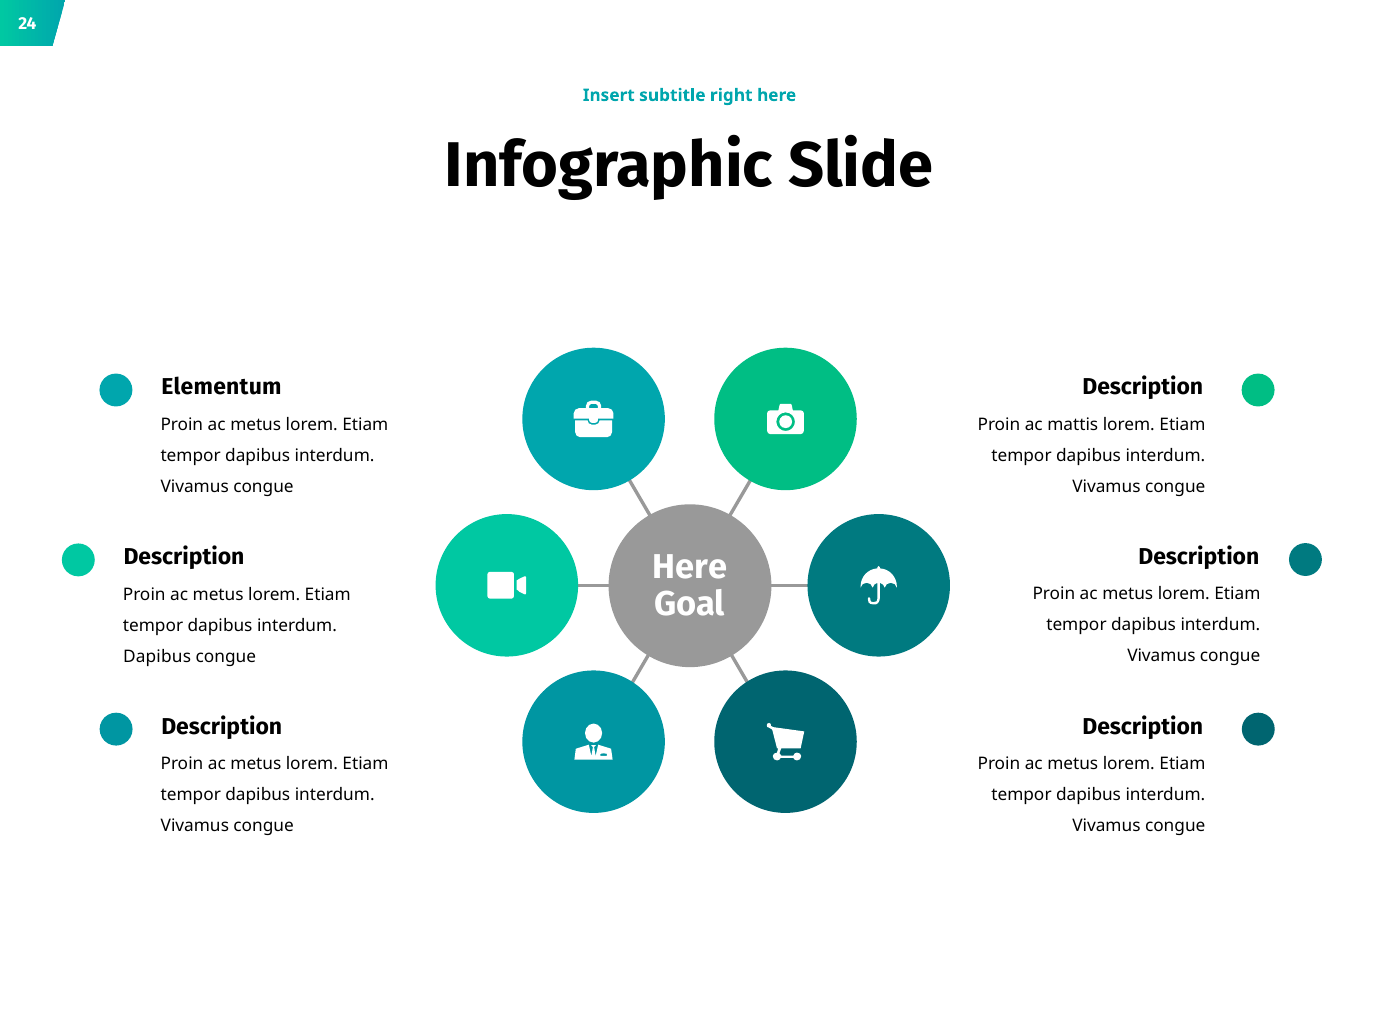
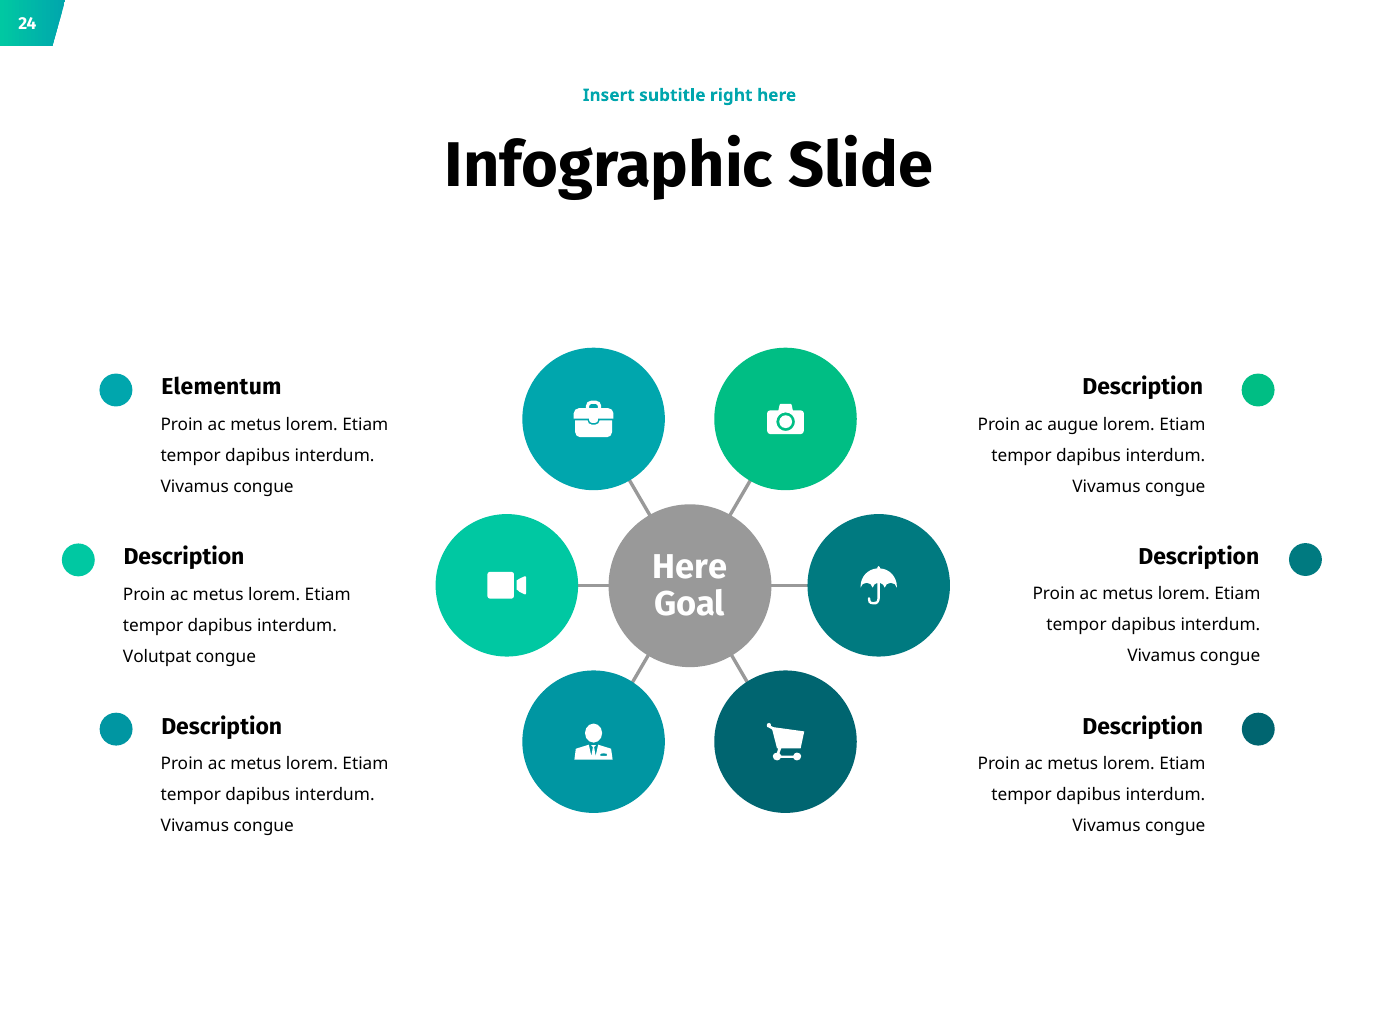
mattis: mattis -> augue (1073, 425)
Dapibus: Dapibus -> Volutpat (157, 657)
